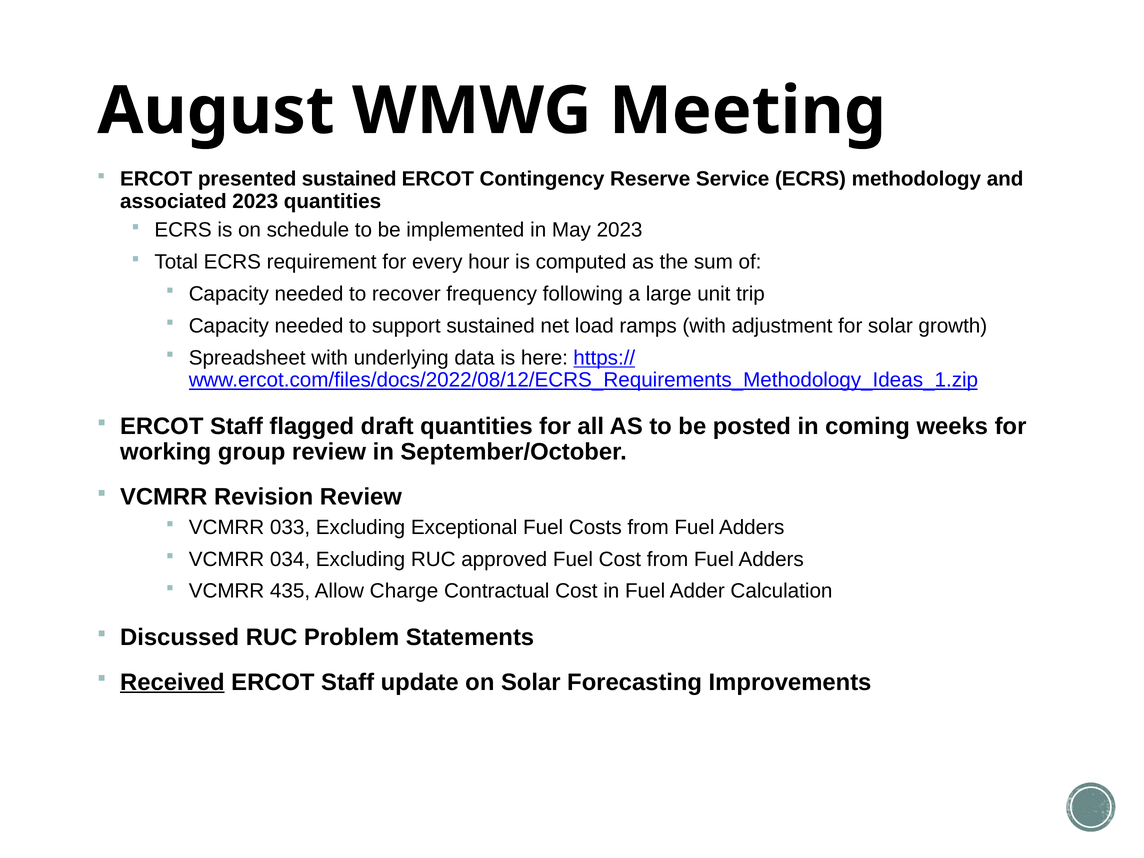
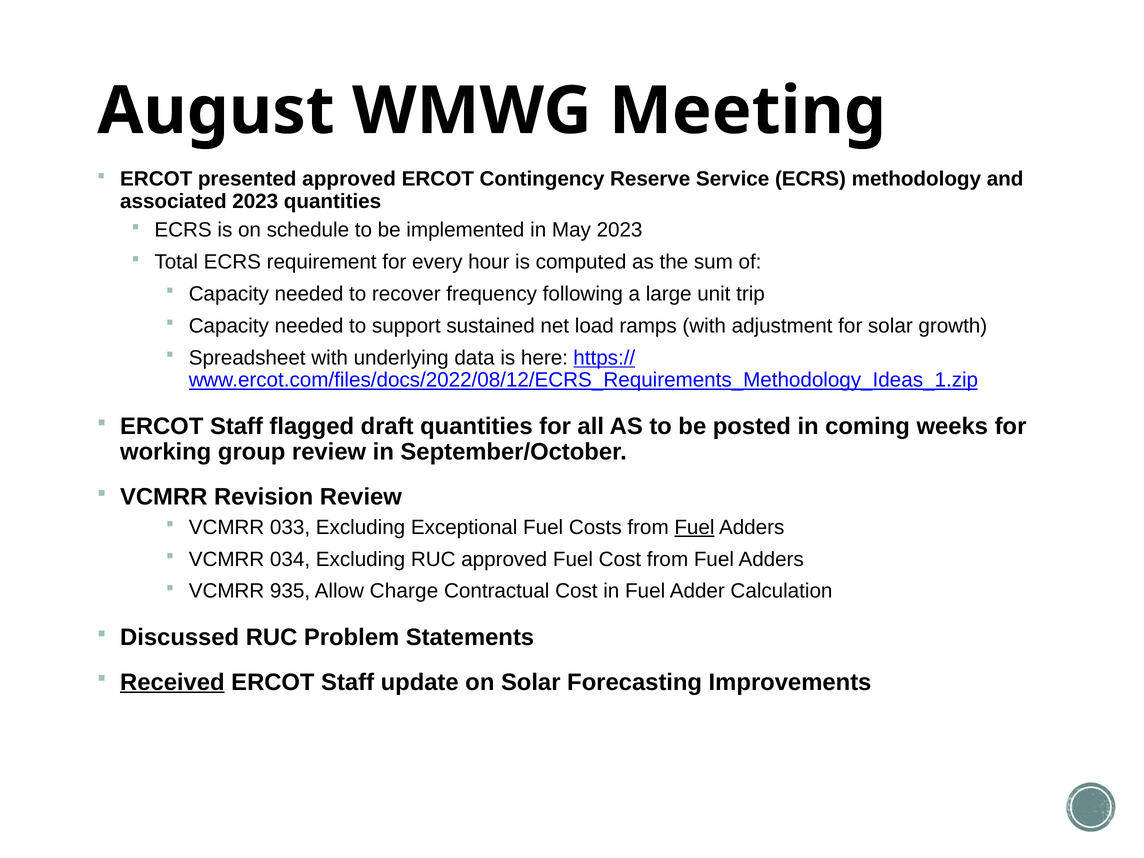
presented sustained: sustained -> approved (349, 179)
Fuel underline: none -> present (694, 527)
435: 435 -> 935 (290, 591)
